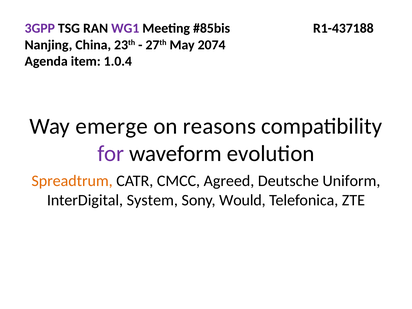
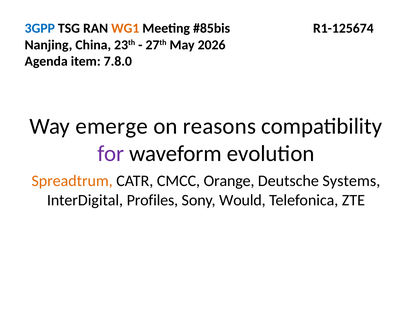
3GPP colour: purple -> blue (40, 28)
WG1 colour: purple -> orange (125, 28)
R1-437188: R1-437188 -> R1-125674 (343, 28)
2074: 2074 -> 2026 (212, 45)
1.0.4: 1.0.4 -> 7.8.0 (118, 61)
Agreed: Agreed -> Orange (229, 181)
Uniform: Uniform -> Systems (351, 181)
System: System -> Profiles (152, 200)
